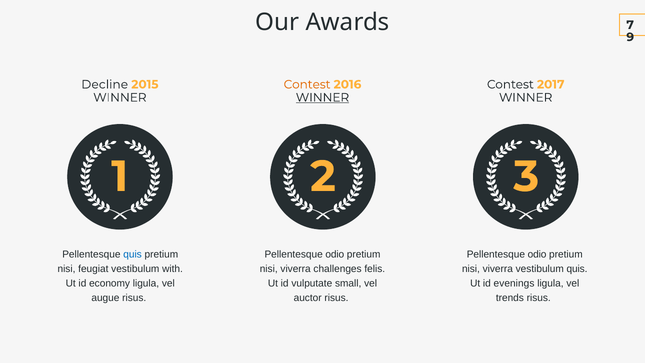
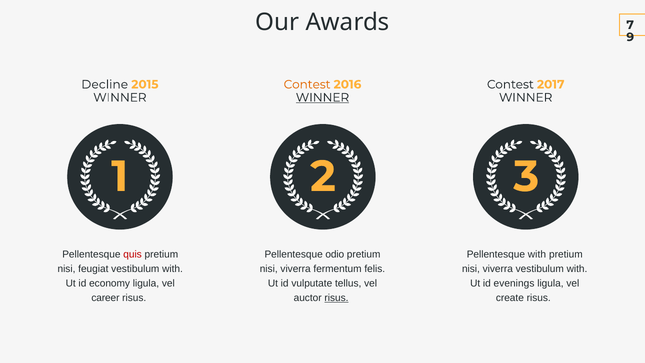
quis colour: blue -> red (133, 254)
odio: odio -> with (537, 254)
challenges: challenges -> fermentum (338, 269)
viverra vestibulum quis: quis -> with (577, 269)
small: small -> tellus (348, 283)
augue: augue -> career (105, 298)
risus underline: none -> present (336, 298)
trends: trends -> create (510, 298)
